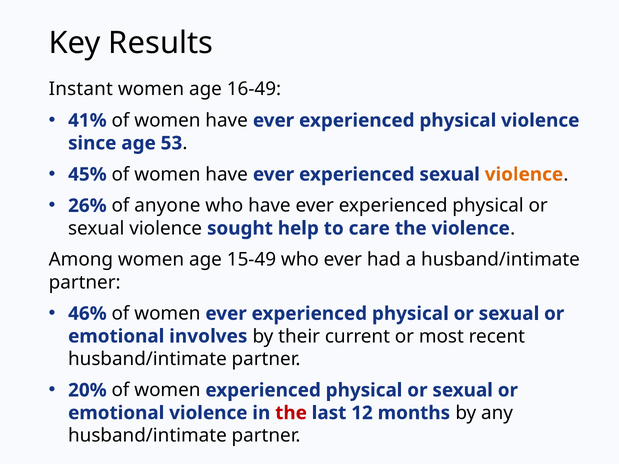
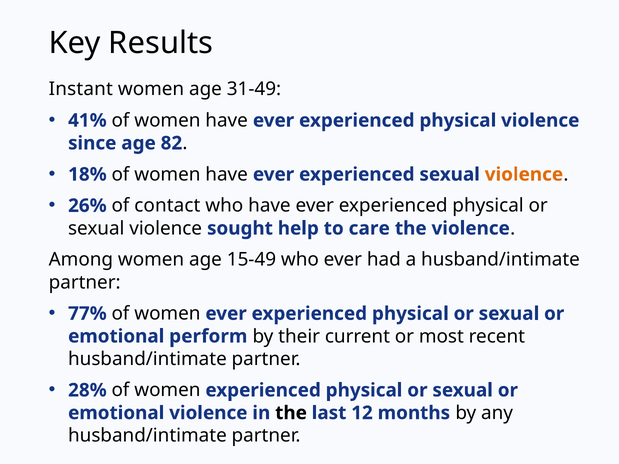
16-49: 16-49 -> 31-49 (254, 89)
53: 53 -> 82 (171, 143)
45%: 45% -> 18% (87, 175)
anyone: anyone -> contact (167, 206)
46%: 46% -> 77% (87, 314)
involves: involves -> perform (208, 336)
20%: 20% -> 28% (87, 390)
the colour: red -> black (291, 413)
